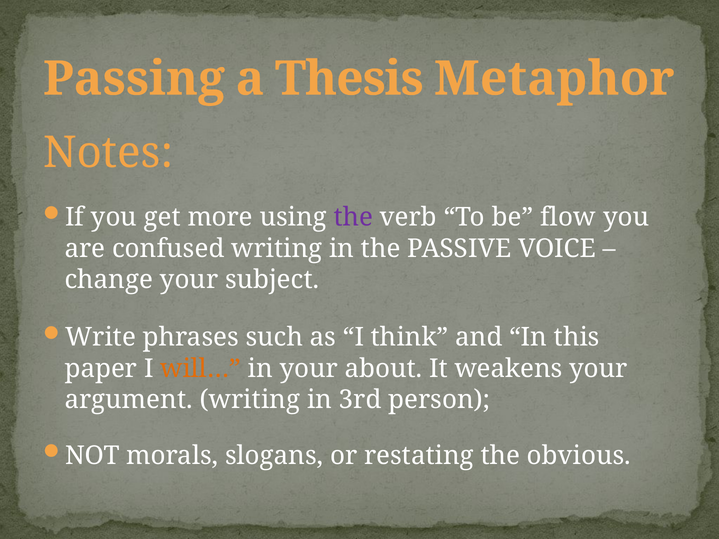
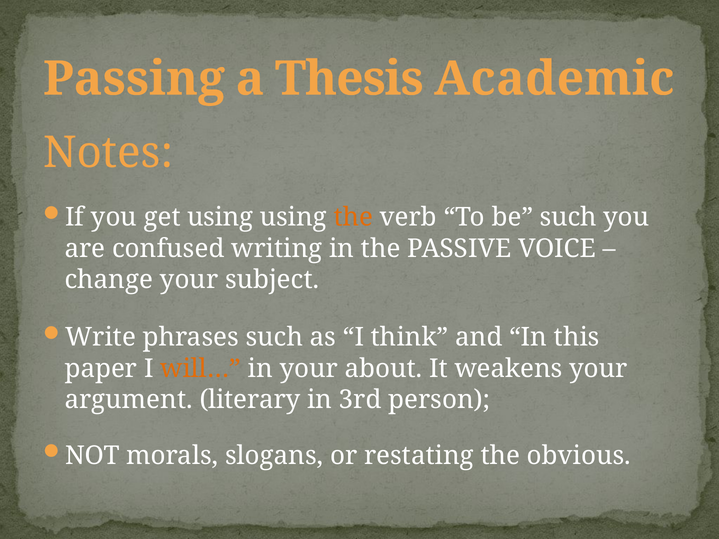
Metaphor: Metaphor -> Academic (554, 79)
get more: more -> using (220, 218)
the colour: purple -> orange (353, 218)
be flow: flow -> such (568, 218)
argument writing: writing -> literary (250, 400)
